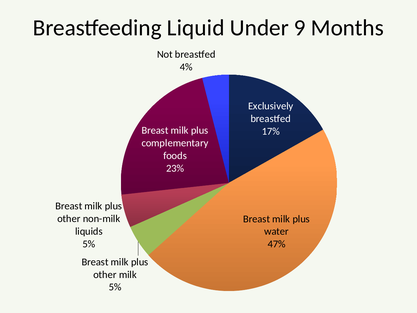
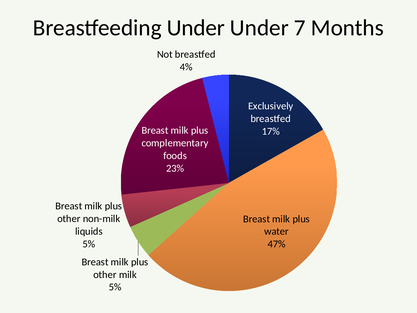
Breastfeeding Liquid: Liquid -> Under (196, 28)
9: 9 -> 7 (300, 28)
